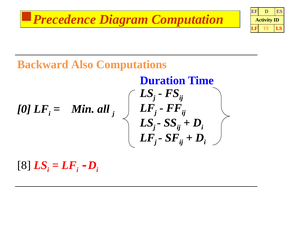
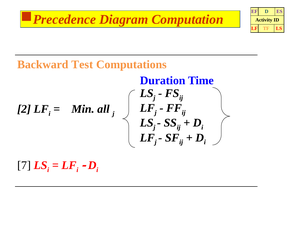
Also: Also -> Test (82, 65)
0: 0 -> 2 (24, 109)
8: 8 -> 7 (24, 165)
